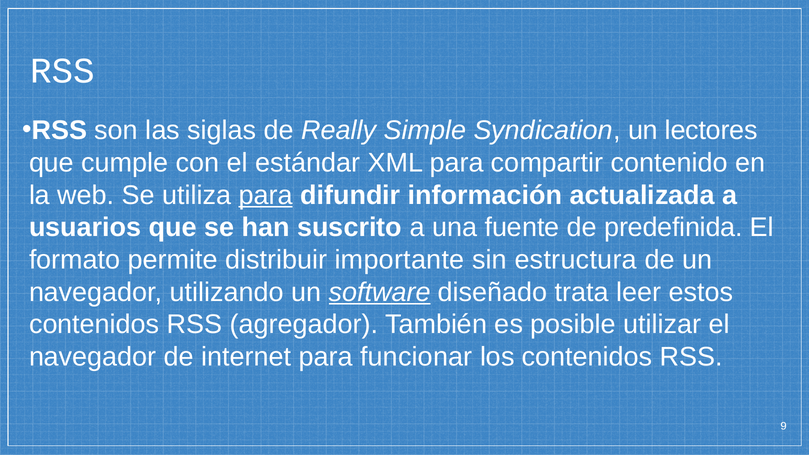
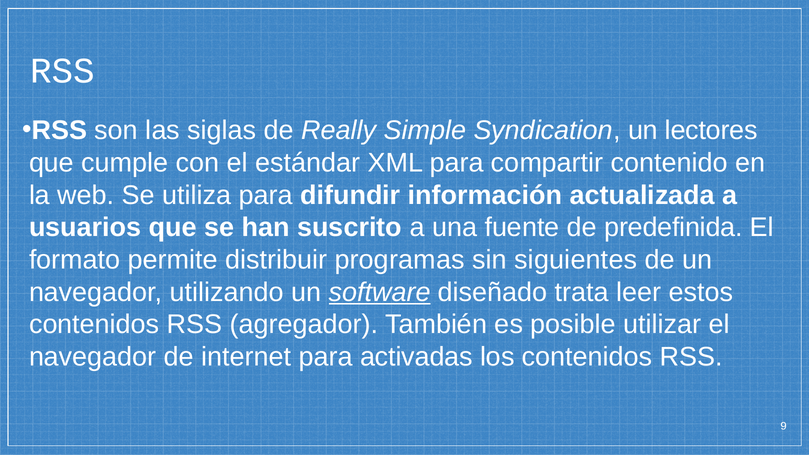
para underline: present -> none (266, 195)
importante: importante -> programas (400, 260)
estructura: estructura -> siguientes (576, 260)
funcionar: funcionar -> activadas (416, 357)
